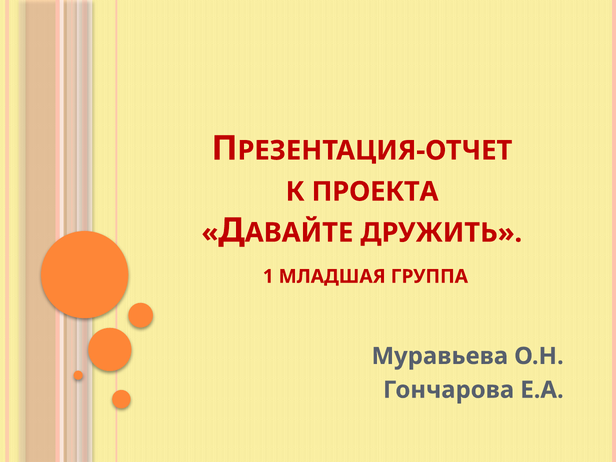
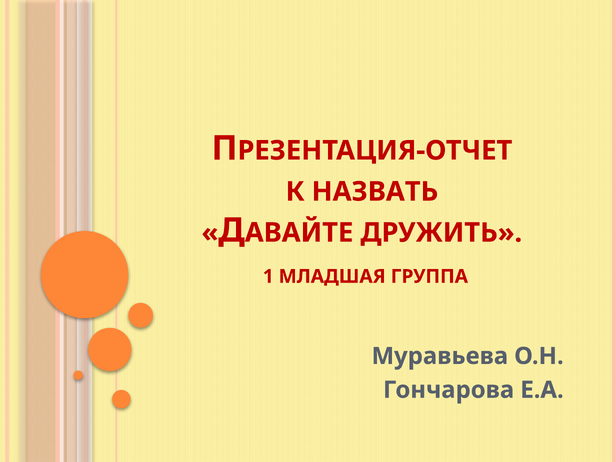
ПРОЕКТА: ПРОЕКТА -> НАЗВАТЬ (375, 192)
